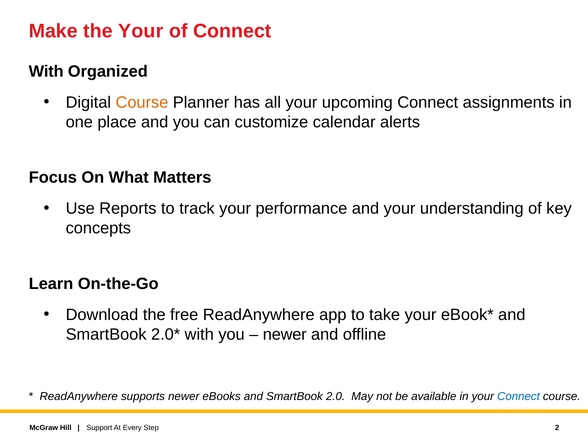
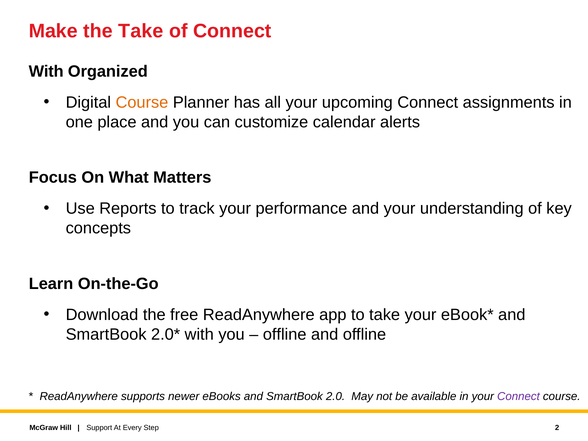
the Your: Your -> Take (141, 31)
newer: newer -> offline (285, 334)
Connect colour: blue -> purple (518, 396)
